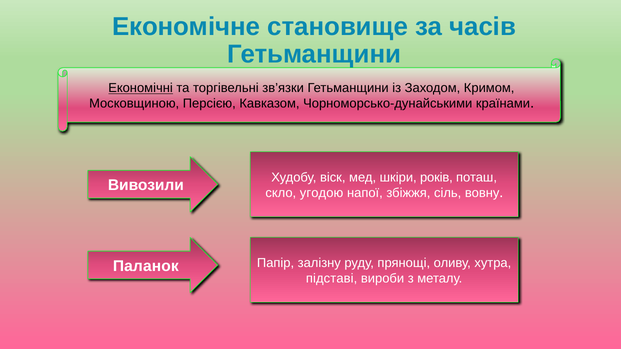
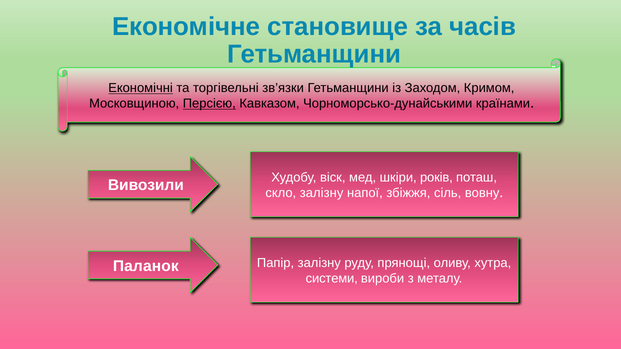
Персією underline: none -> present (209, 104)
скло угодою: угодою -> залізну (322, 193)
підставі: підставі -> системи (332, 279)
